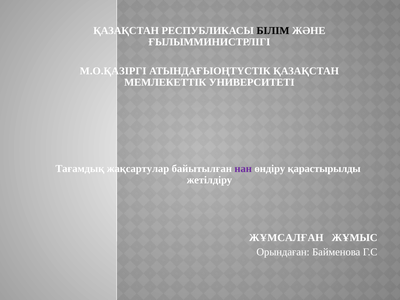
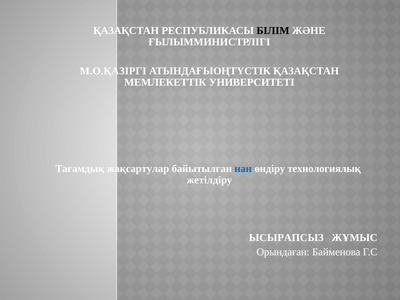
нан colour: purple -> blue (243, 169)
қарастырылды: қарастырылды -> технологиялық (324, 169)
ЖҰМСАЛҒАН: ЖҰМСАЛҒАН -> ЫСЫРАПСЫЗ (286, 238)
